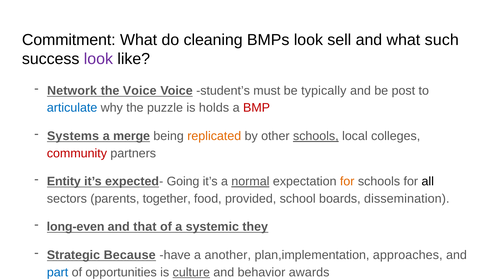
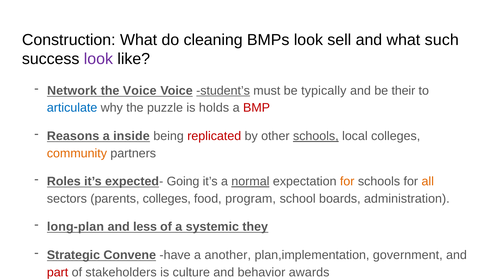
Commitment: Commitment -> Construction (69, 40)
student’s underline: none -> present (223, 91)
post: post -> their (403, 91)
Systems: Systems -> Reasons (73, 136)
merge: merge -> inside (131, 136)
replicated colour: orange -> red (214, 136)
community colour: red -> orange (77, 153)
Entity: Entity -> Roles (64, 182)
all colour: black -> orange (428, 182)
parents together: together -> colleges (167, 199)
provided: provided -> program (251, 199)
dissemination: dissemination -> administration (407, 199)
long-even: long-even -> long-plan (75, 227)
that: that -> less (145, 227)
Because: Because -> Convene (130, 255)
approaches: approaches -> government (408, 255)
part colour: blue -> red (58, 272)
opportunities: opportunities -> stakeholders (121, 272)
culture underline: present -> none (191, 272)
